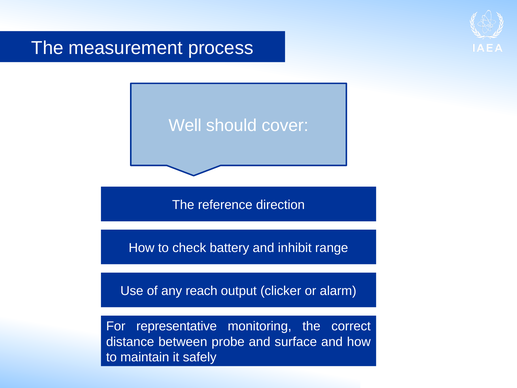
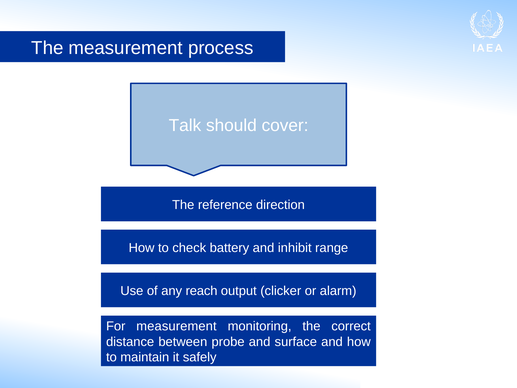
Well: Well -> Talk (185, 126)
For representative: representative -> measurement (176, 326)
